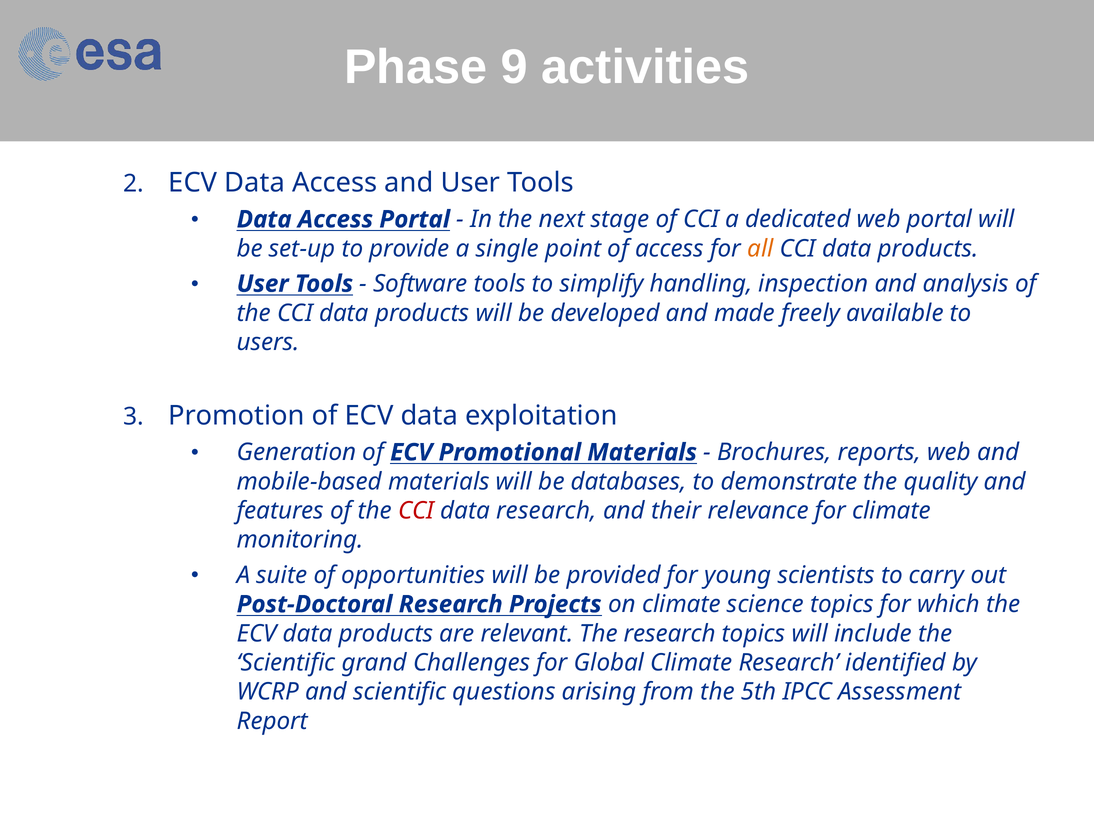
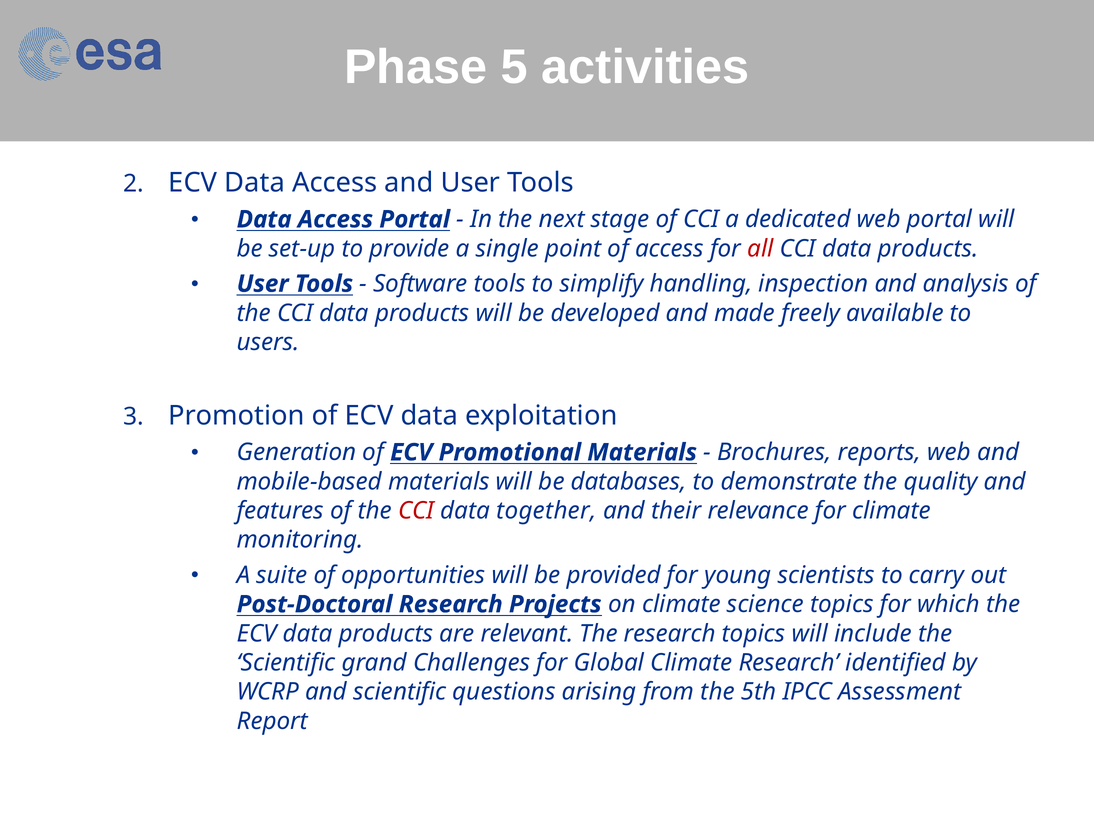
9: 9 -> 5 (514, 67)
all colour: orange -> red (761, 248)
data research: research -> together (546, 510)
